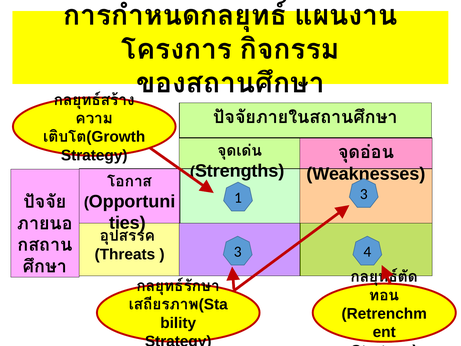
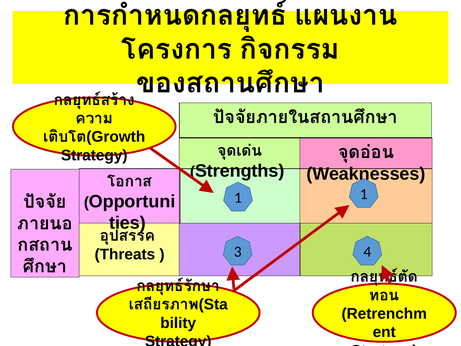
1 3: 3 -> 1 (364, 194)
